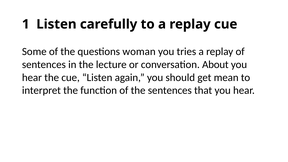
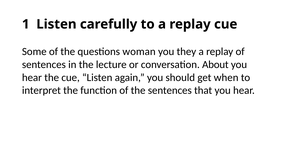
tries: tries -> they (186, 52)
mean: mean -> when (226, 77)
